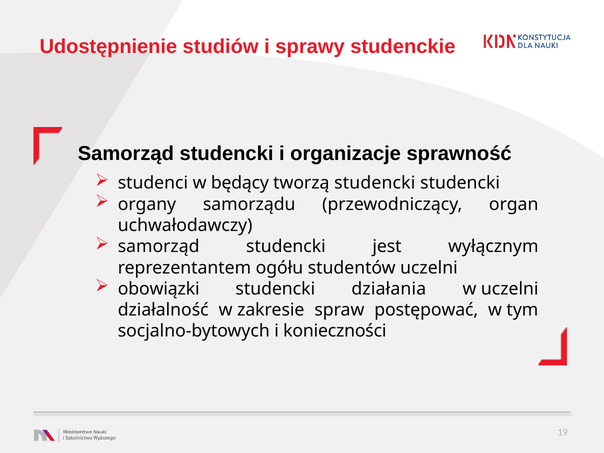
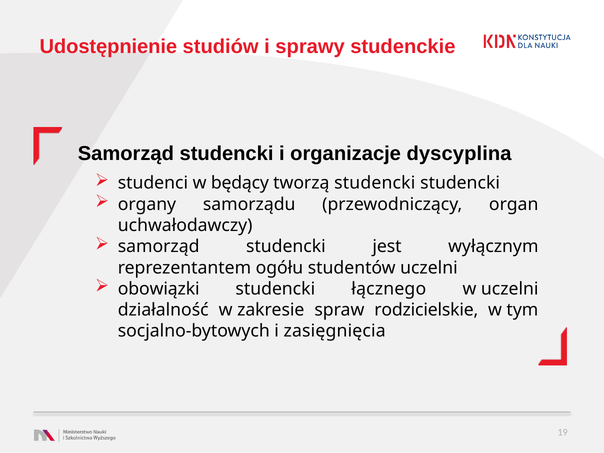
sprawność: sprawność -> dyscyplina (459, 154)
działania: działania -> łącznego (389, 289)
postępować: postępować -> rodzicielskie (426, 310)
konieczności: konieczności -> zasięgnięcia (335, 331)
